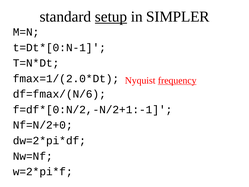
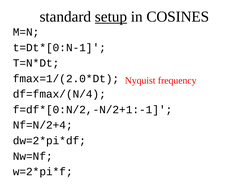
SIMPLER: SIMPLER -> COSINES (178, 17)
frequency underline: present -> none (177, 80)
df=fmax/(N/6: df=fmax/(N/6 -> df=fmax/(N/4 (59, 94)
Nf=N/2+0: Nf=N/2+0 -> Nf=N/2+4 (43, 125)
